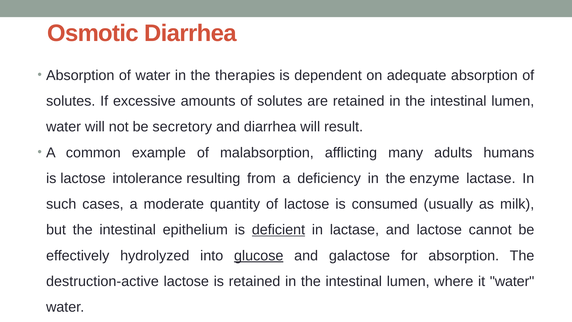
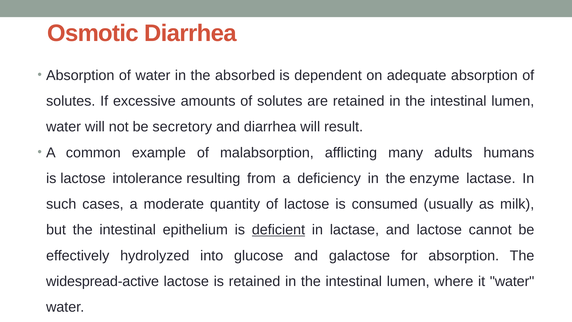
the therapies: therapies -> absorbed (245, 75)
glucose underline: present -> none (259, 255)
destruction-active: destruction-active -> widespread-active (103, 281)
